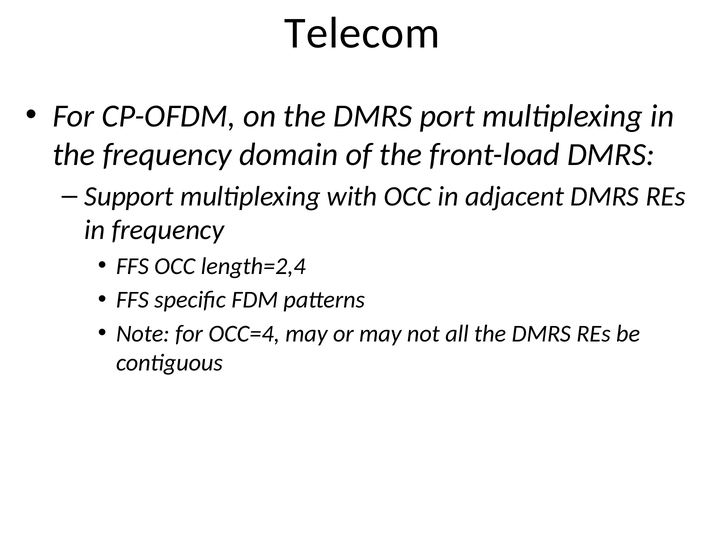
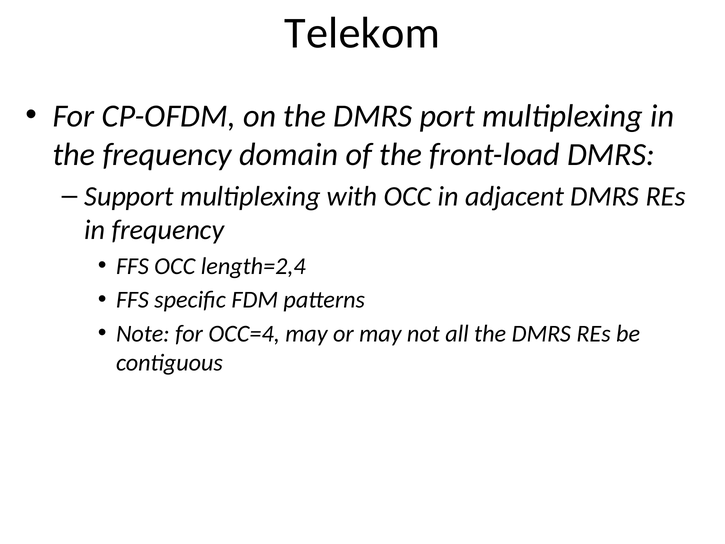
Telecom: Telecom -> Telekom (362, 33)
